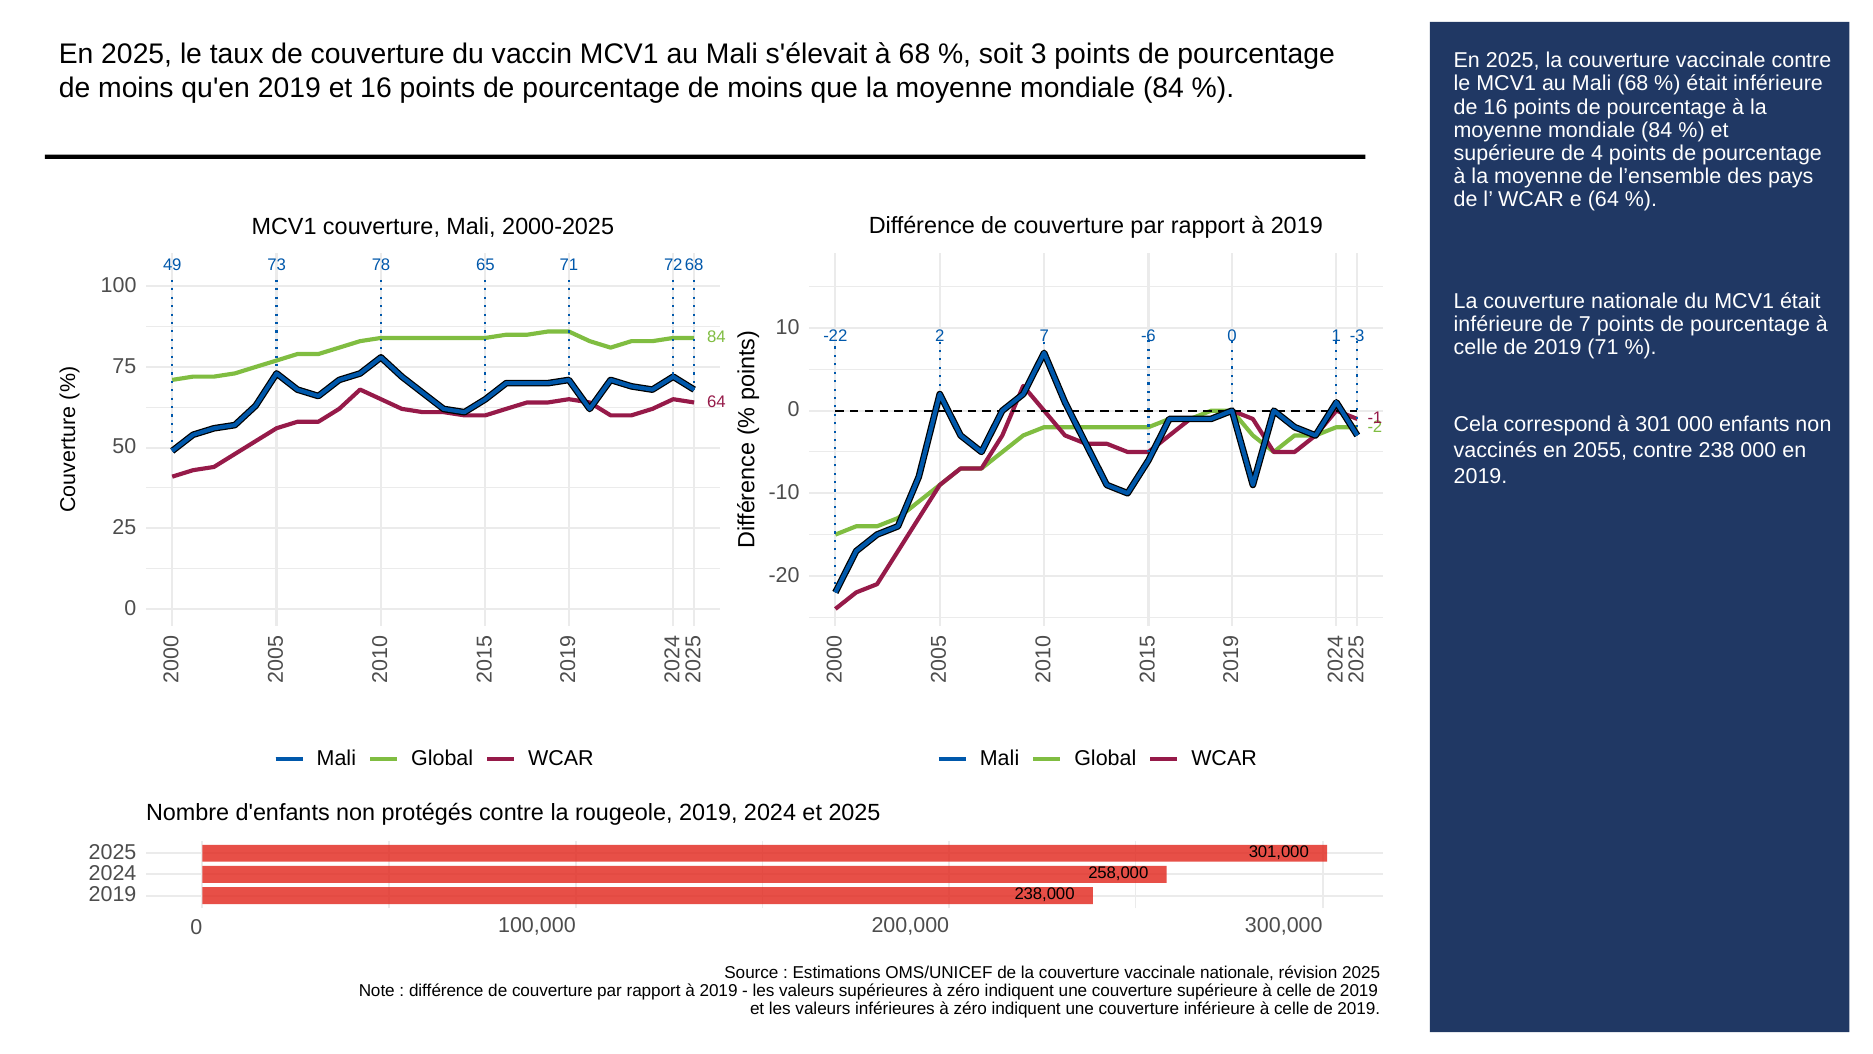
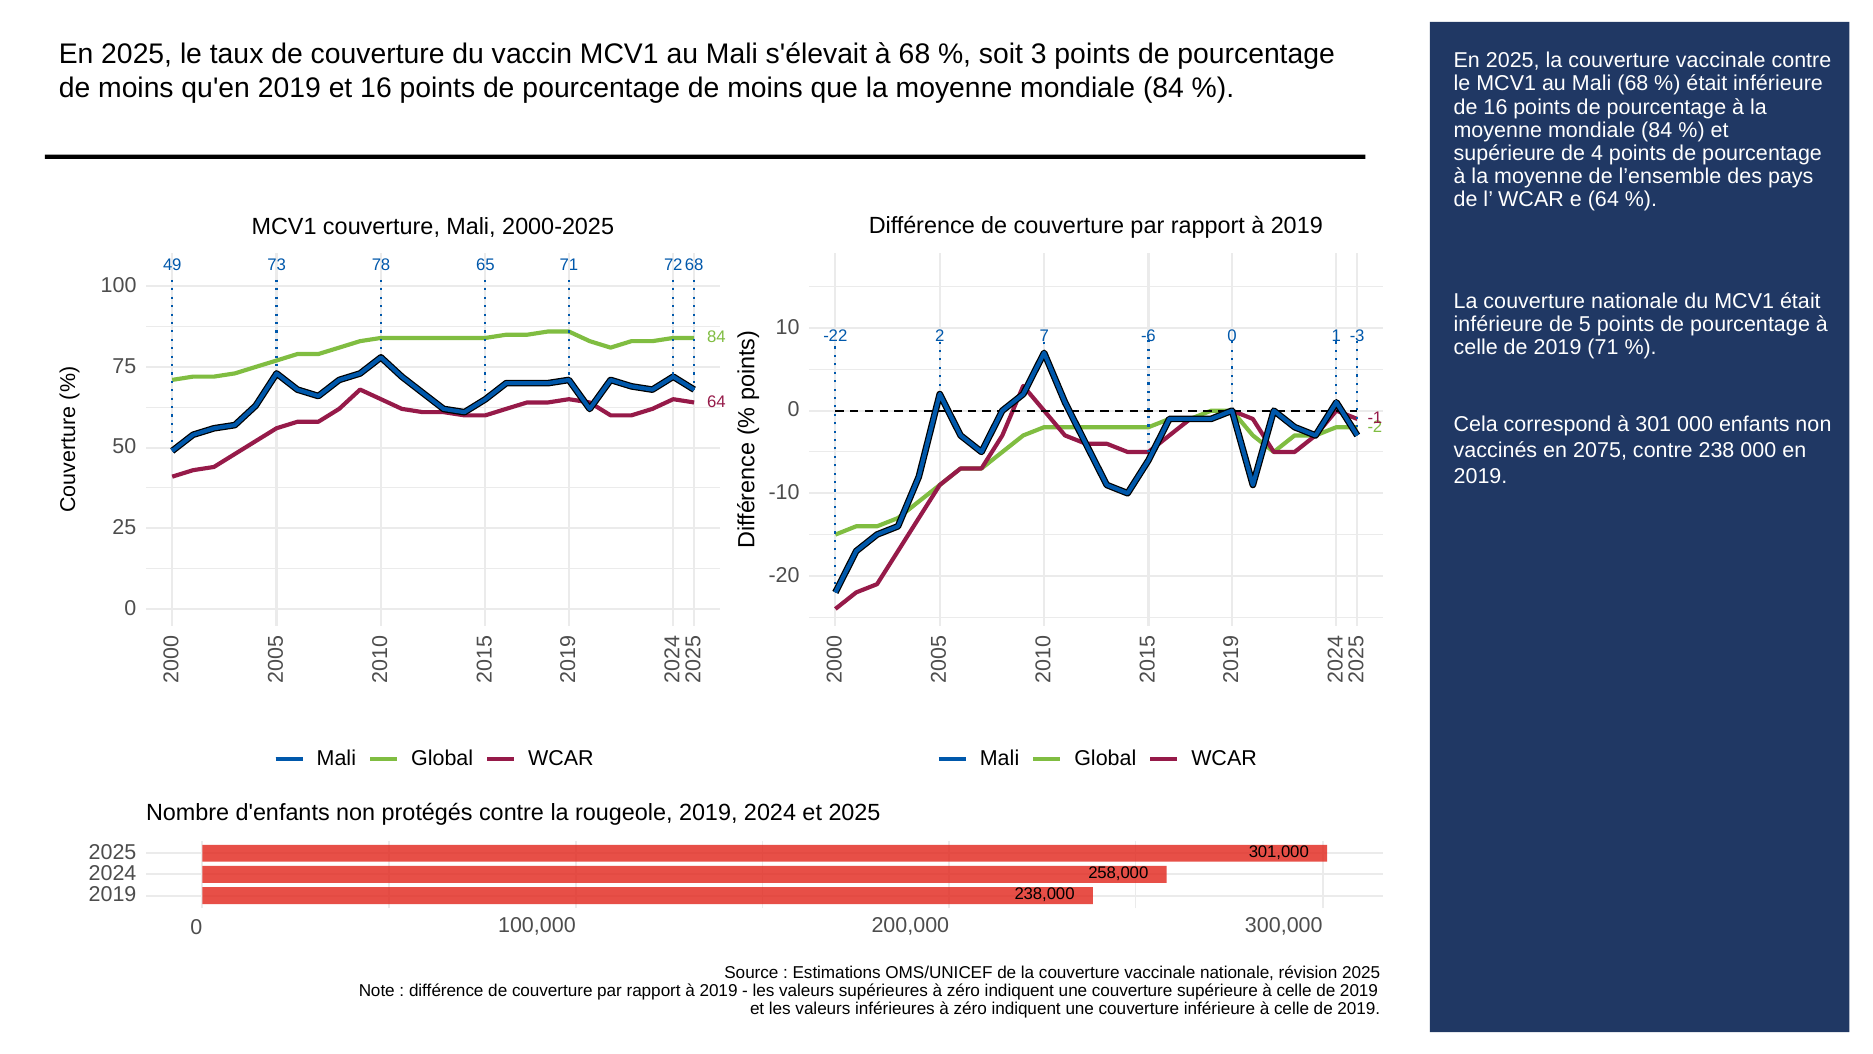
de 7: 7 -> 5 (1585, 324)
2055: 2055 -> 2075 (1600, 450)
